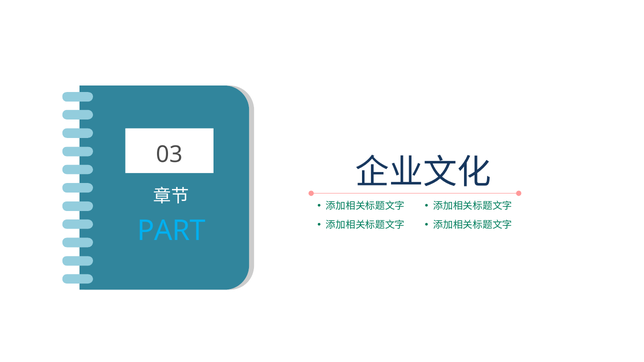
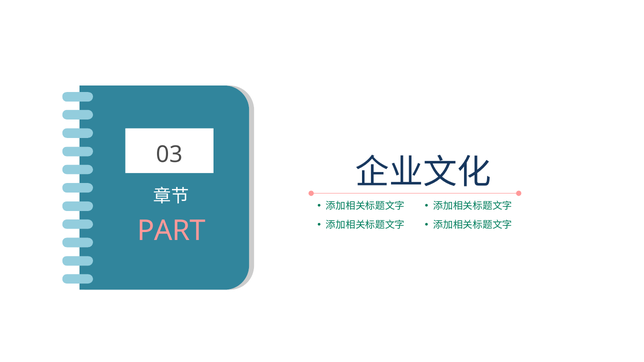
PART colour: light blue -> pink (171, 231)
